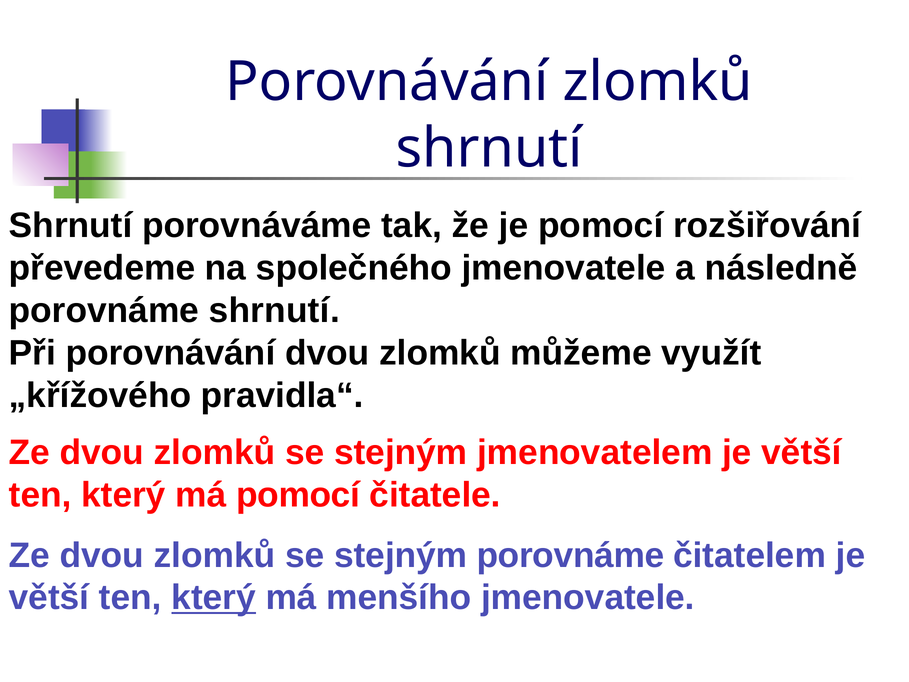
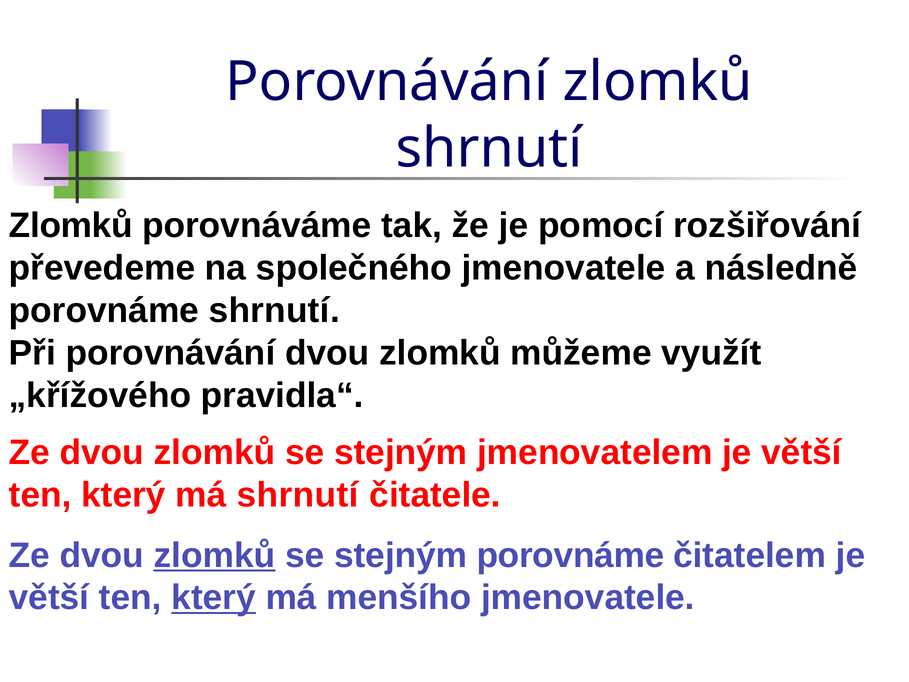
Shrnutí: Shrnutí -> Zlomků (71, 226)
má pomocí: pomocí -> shrnutí (298, 495)
zlomků underline: none -> present (215, 555)
